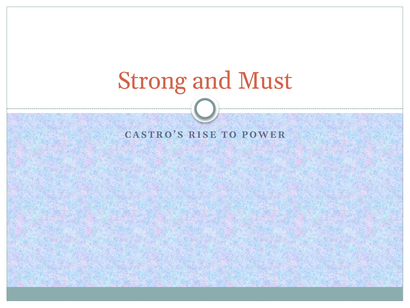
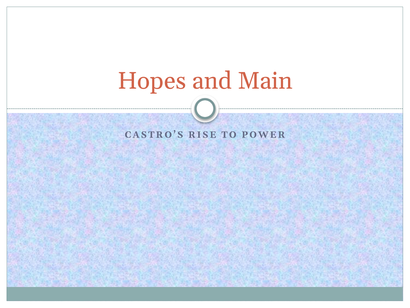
Strong: Strong -> Hopes (152, 81)
Must: Must -> Main (265, 81)
